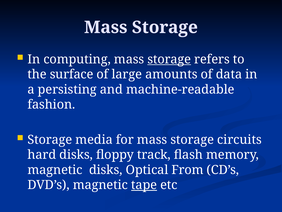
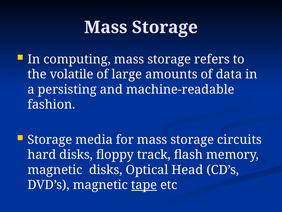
storage underline: present -> none (169, 59)
surface: surface -> volatile (72, 74)
From: From -> Head (187, 169)
